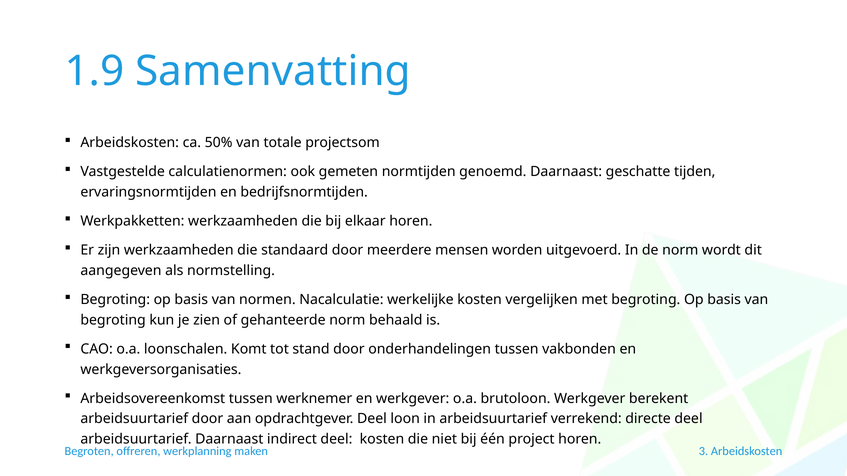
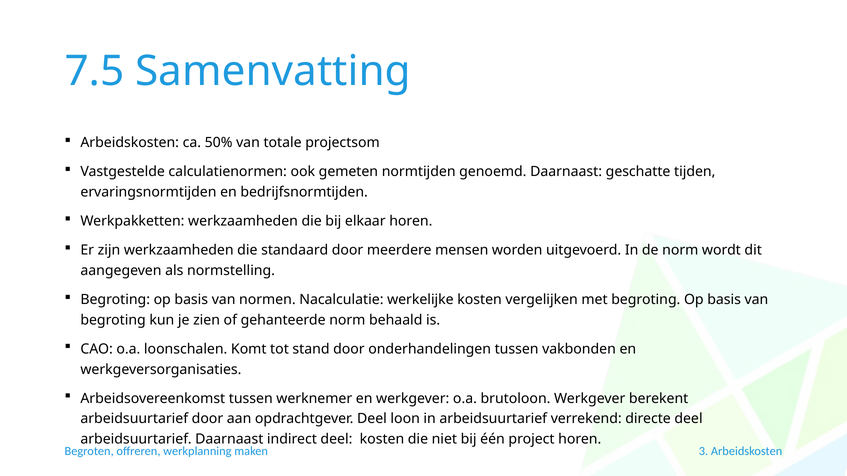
1.9: 1.9 -> 7.5 (94, 71)
